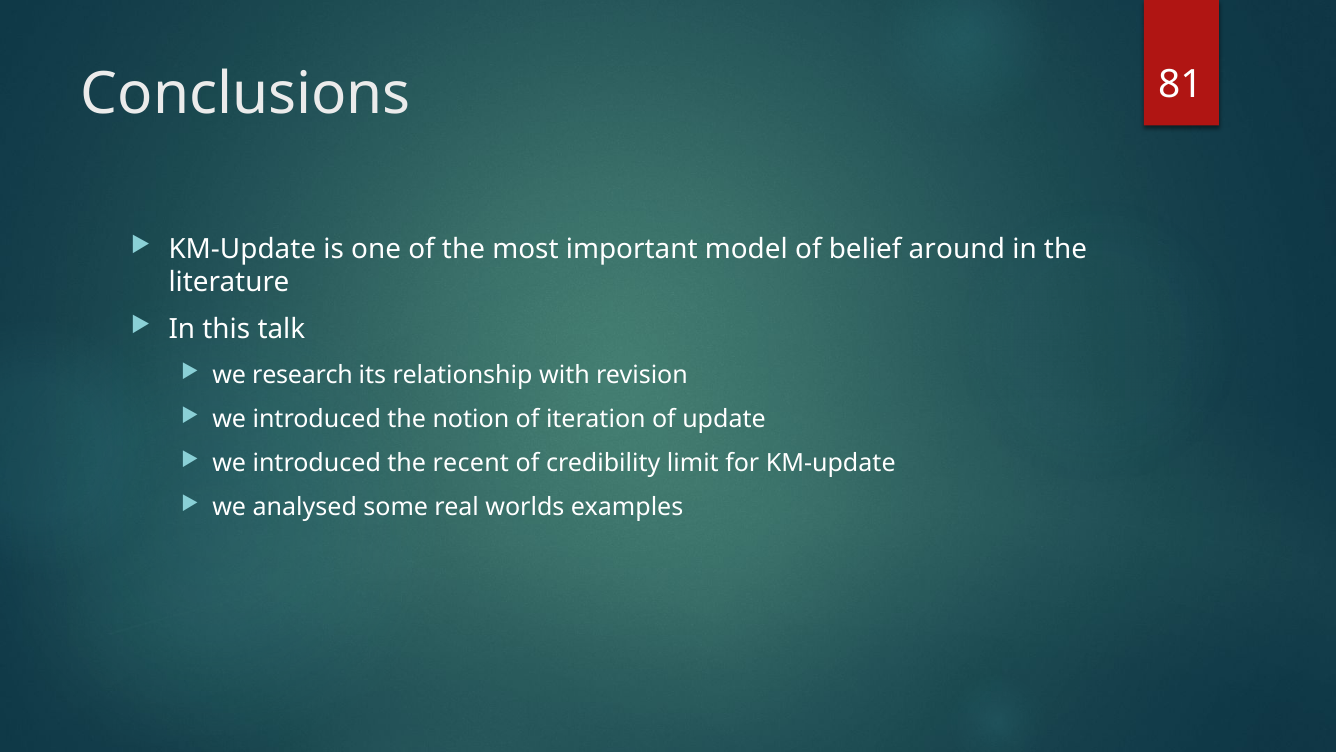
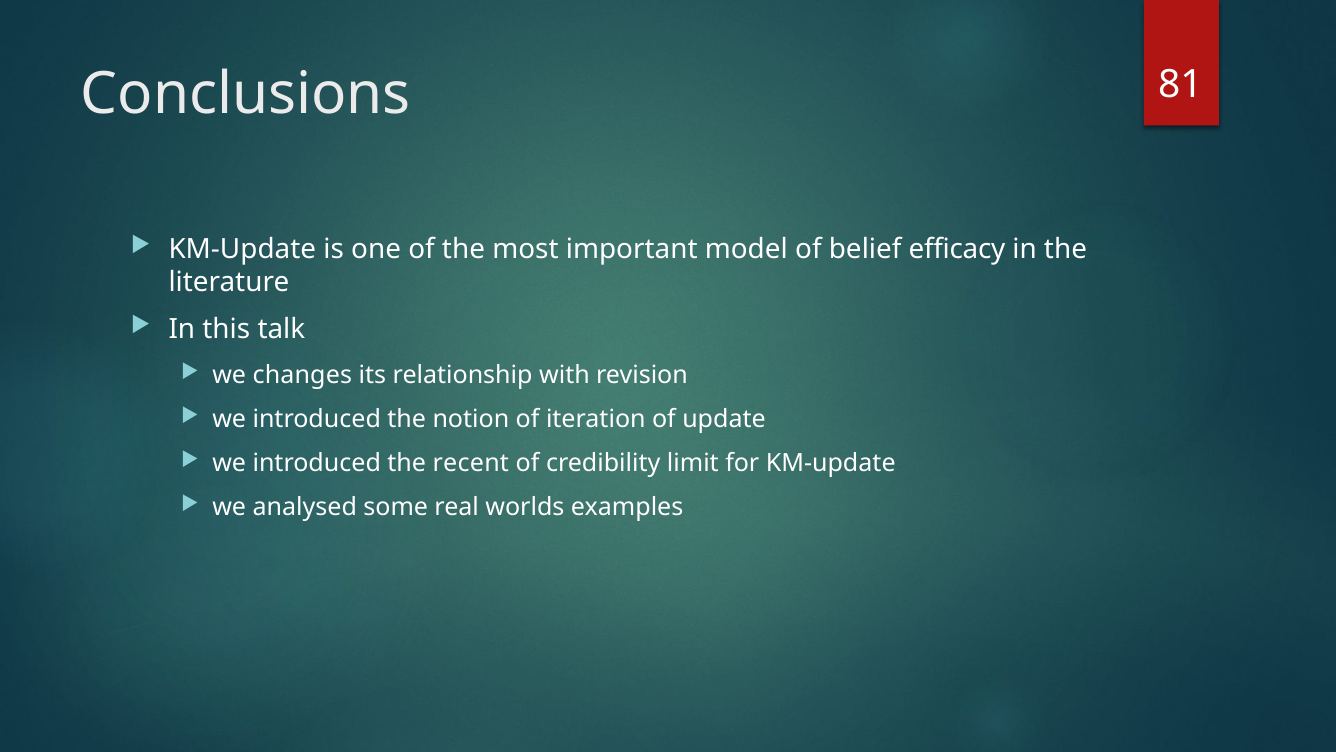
around: around -> efficacy (957, 249)
research: research -> changes (302, 375)
